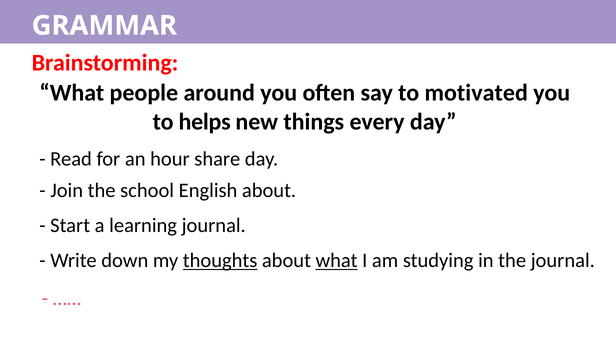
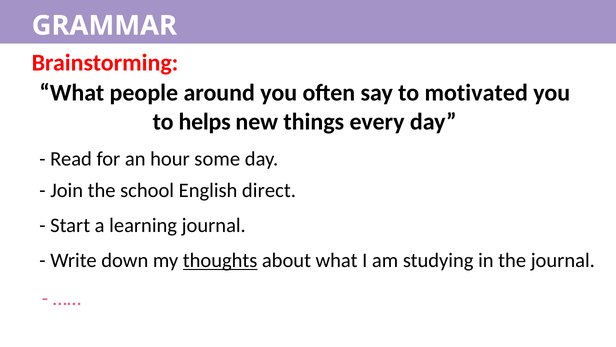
share: share -> some (217, 159)
English about: about -> direct (269, 190)
what underline: present -> none (337, 260)
